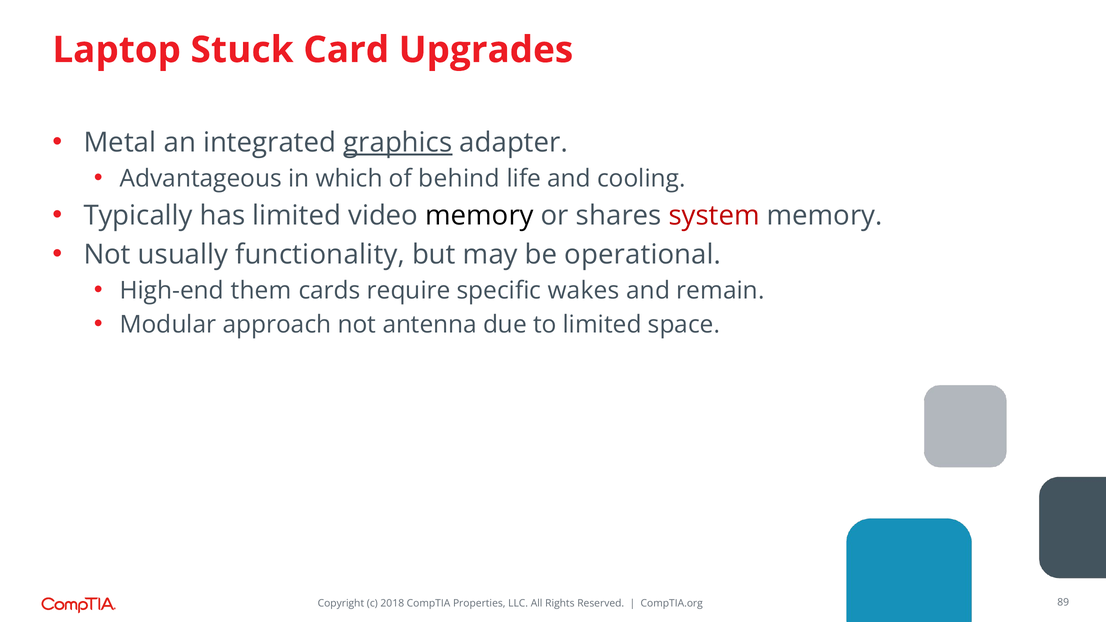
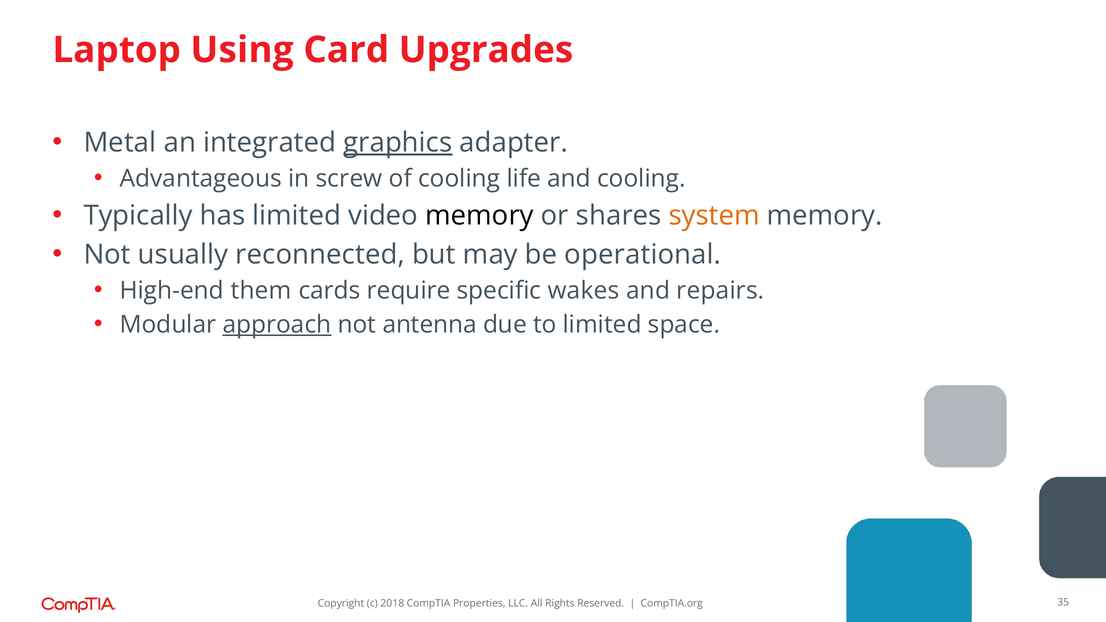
Stuck: Stuck -> Using (242, 50)
which: which -> screw (349, 179)
of behind: behind -> cooling (459, 179)
system colour: red -> orange (714, 216)
functionality: functionality -> reconnected (320, 254)
remain: remain -> repairs (720, 290)
approach underline: none -> present (277, 325)
89: 89 -> 35 (1063, 603)
